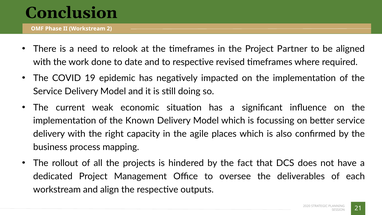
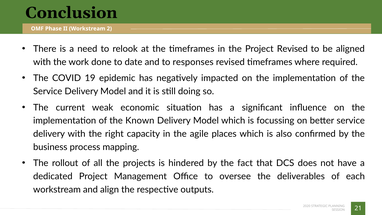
Project Partner: Partner -> Revised (292, 49)
to respective: respective -> responses (193, 62)
